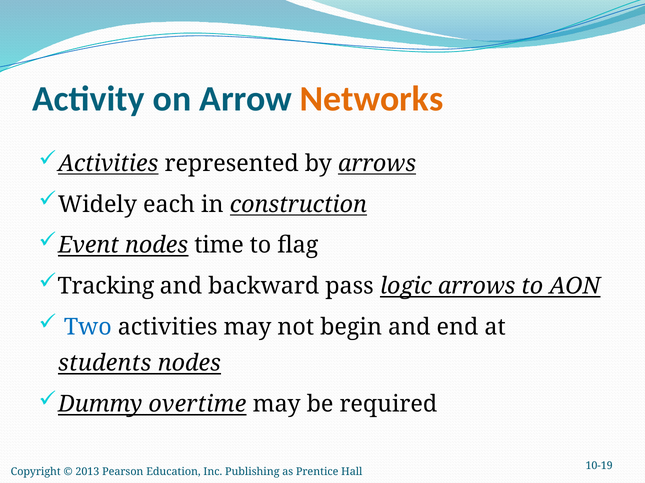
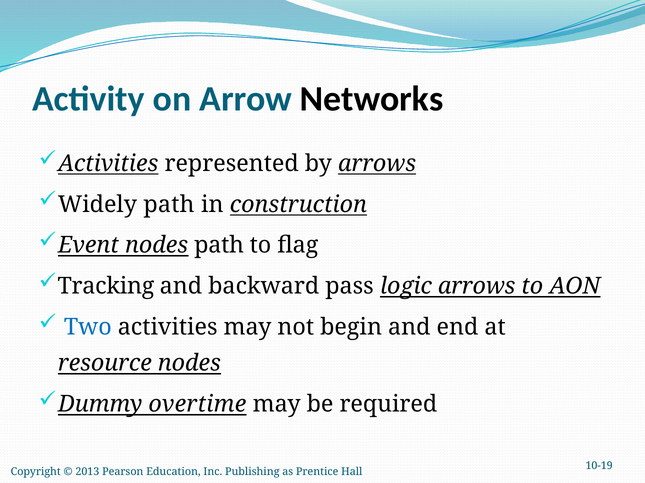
Networks colour: orange -> black (372, 99)
Widely each: each -> path (169, 205)
nodes time: time -> path (219, 246)
students: students -> resource (105, 364)
